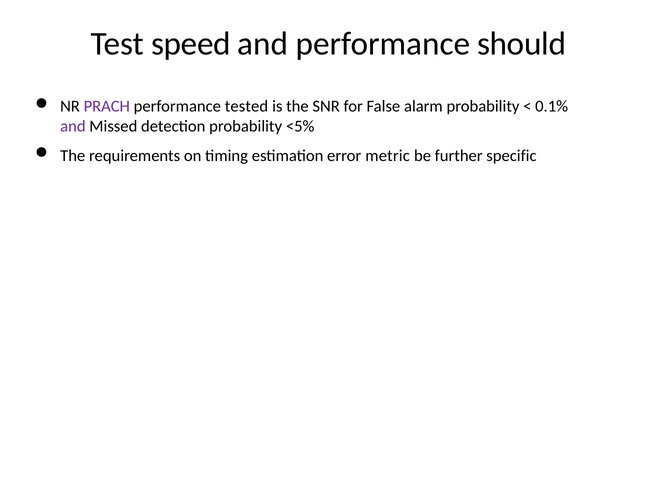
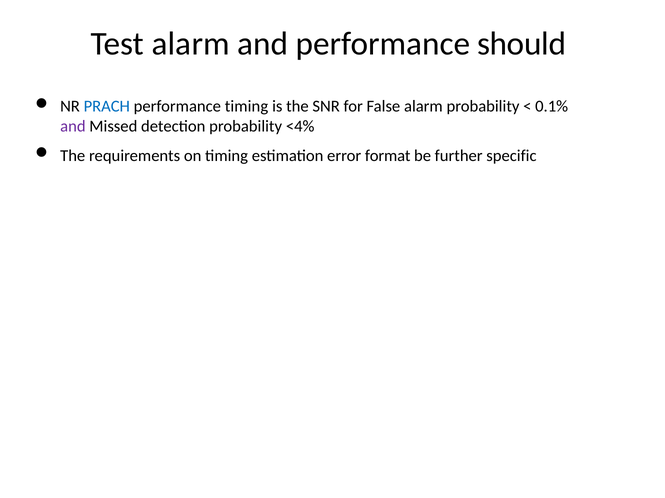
Test speed: speed -> alarm (191, 44)
PRACH colour: purple -> blue (107, 107)
performance tested: tested -> timing (247, 107)
<5%: <5% -> <4% (300, 127)
metric: metric -> format (388, 156)
